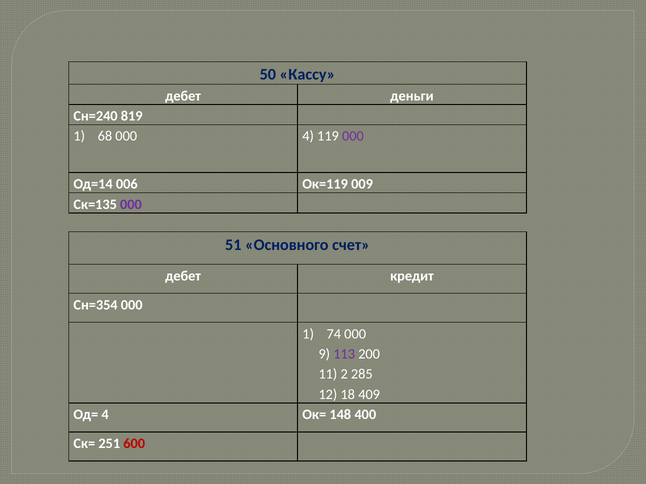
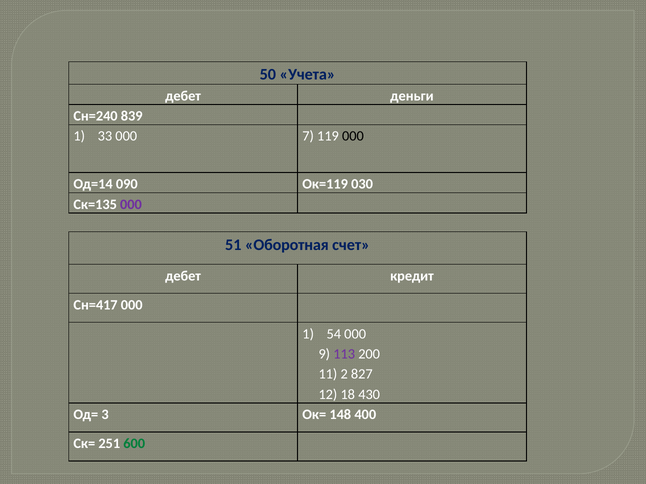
Кассу: Кассу -> Учета (308, 75)
819: 819 -> 839 (132, 116)
68: 68 -> 33 (105, 136)
000 4: 4 -> 7 (308, 136)
000 colour: purple -> black (353, 136)
006: 006 -> 090 (127, 184)
009: 009 -> 030 (362, 184)
Основного: Основного -> Оборотная (287, 245)
Сн=354: Сн=354 -> Сн=417 (96, 305)
74: 74 -> 54 (334, 334)
285: 285 -> 827 (362, 375)
409: 409 -> 430 (369, 395)
Од= 4: 4 -> 3 (105, 415)
600 colour: red -> green (134, 444)
